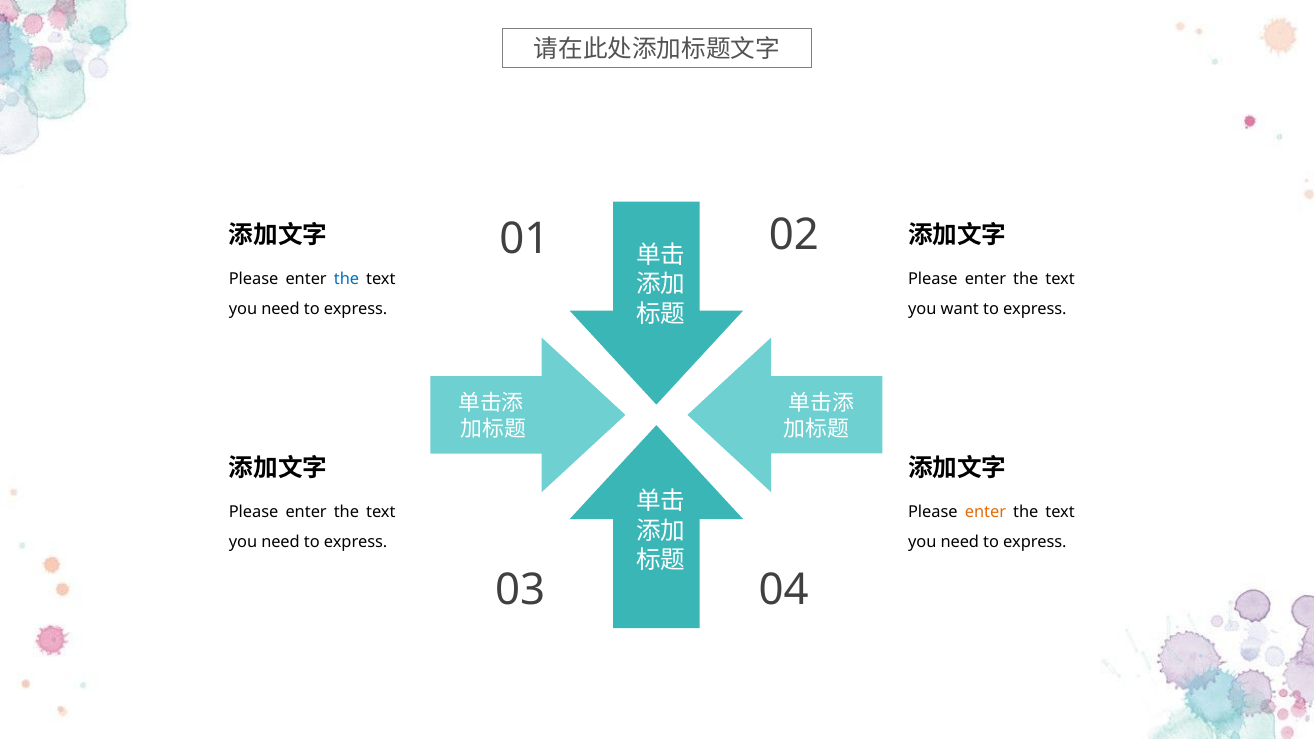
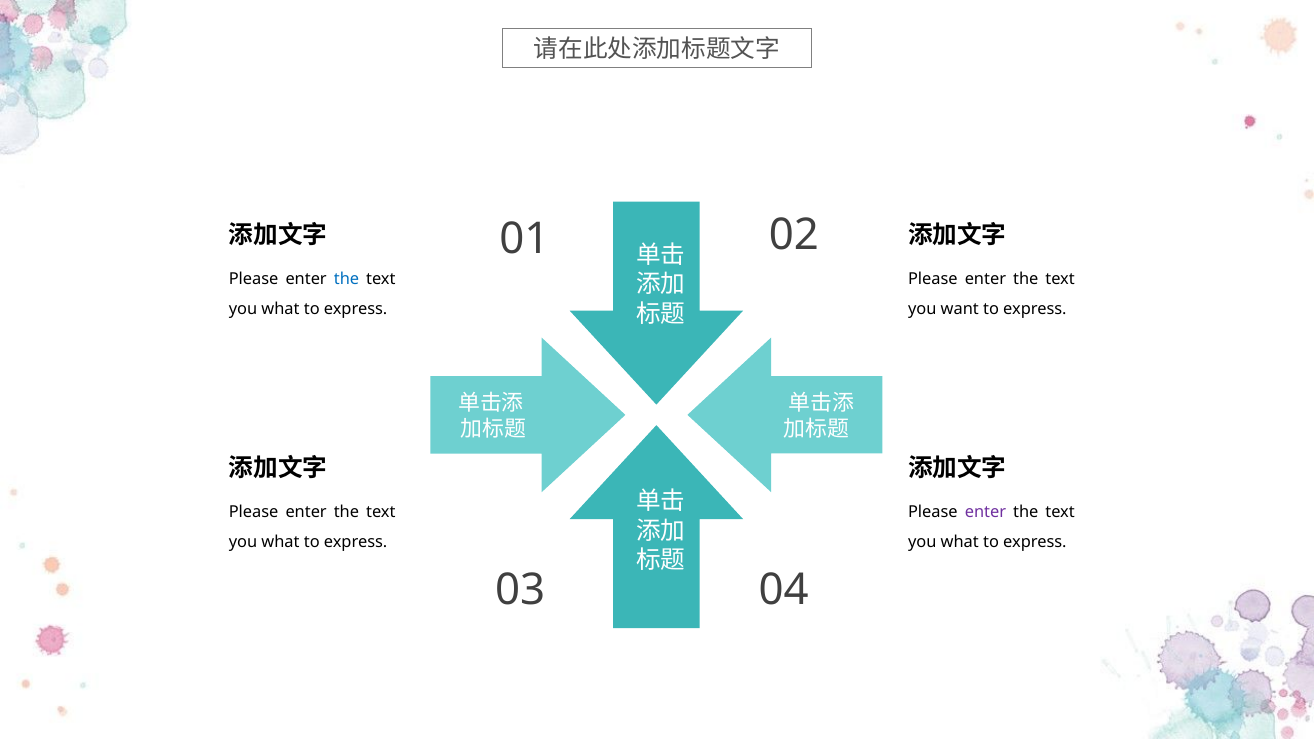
need: need -> what (280, 309)
enter colour: orange -> purple (985, 512)
need: need -> what (280, 542)
need: need -> what (960, 542)
